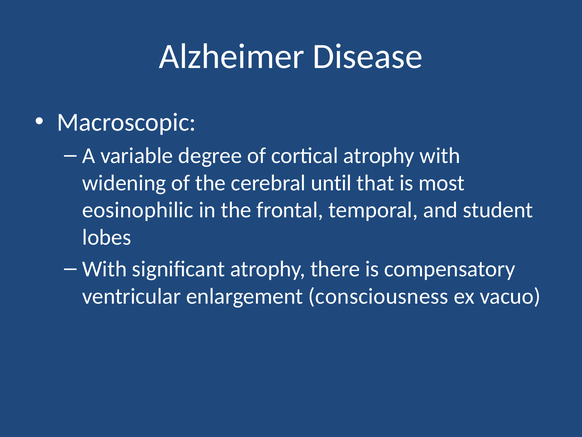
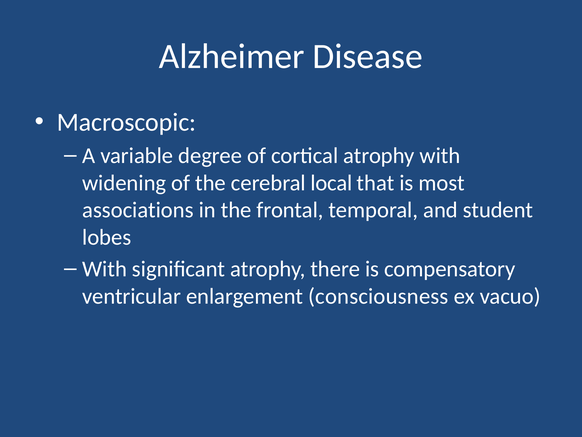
until: until -> local (331, 183)
eosinophilic: eosinophilic -> associations (138, 210)
